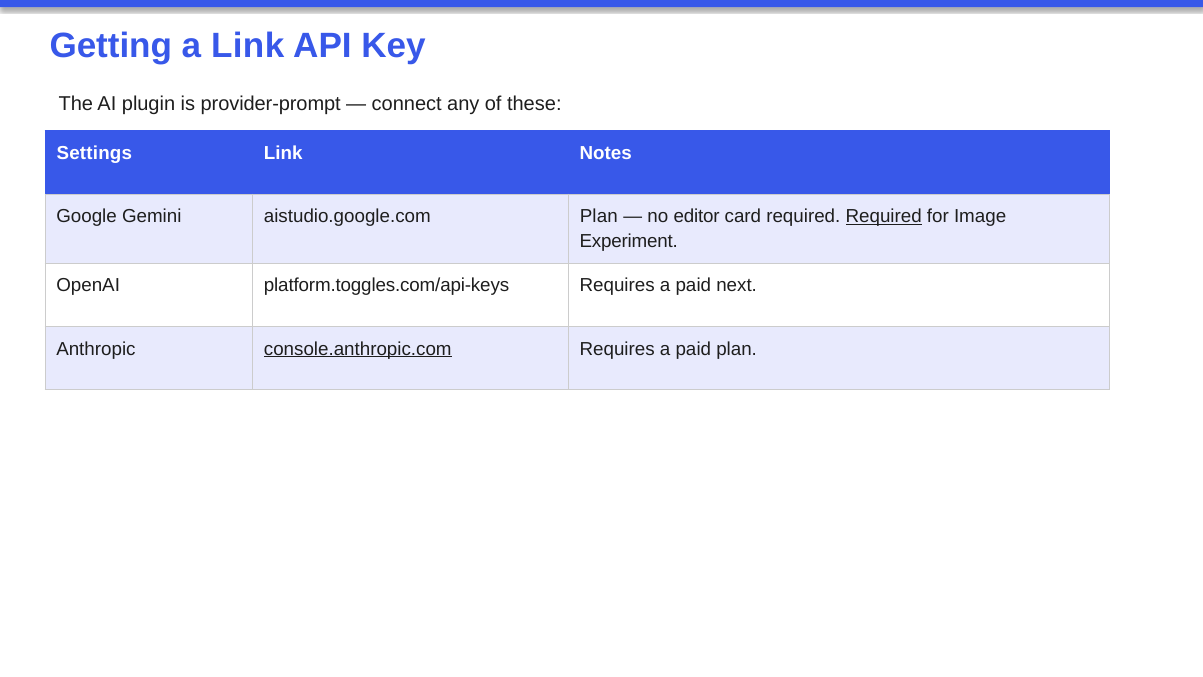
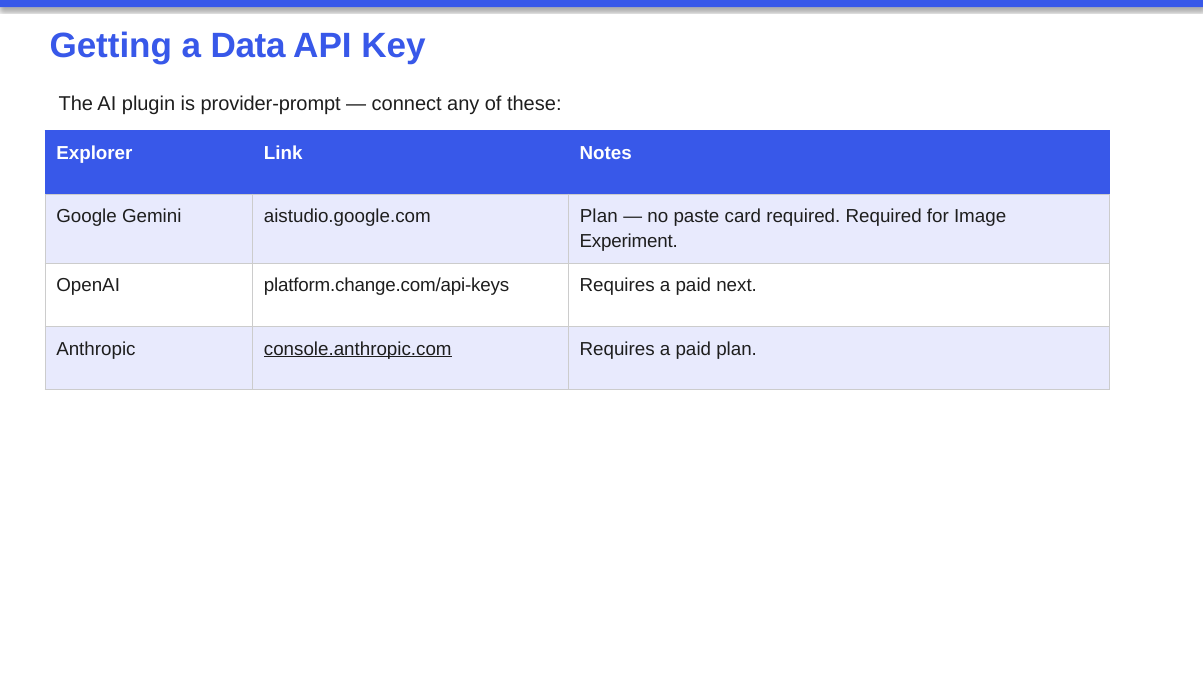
a Link: Link -> Data (248, 46)
Settings: Settings -> Explorer (94, 153)
editor: editor -> paste (696, 216)
Required underline: present -> none (884, 216)
platform.toggles.com/api-keys: platform.toggles.com/api-keys -> platform.change.com/api-keys (387, 286)
